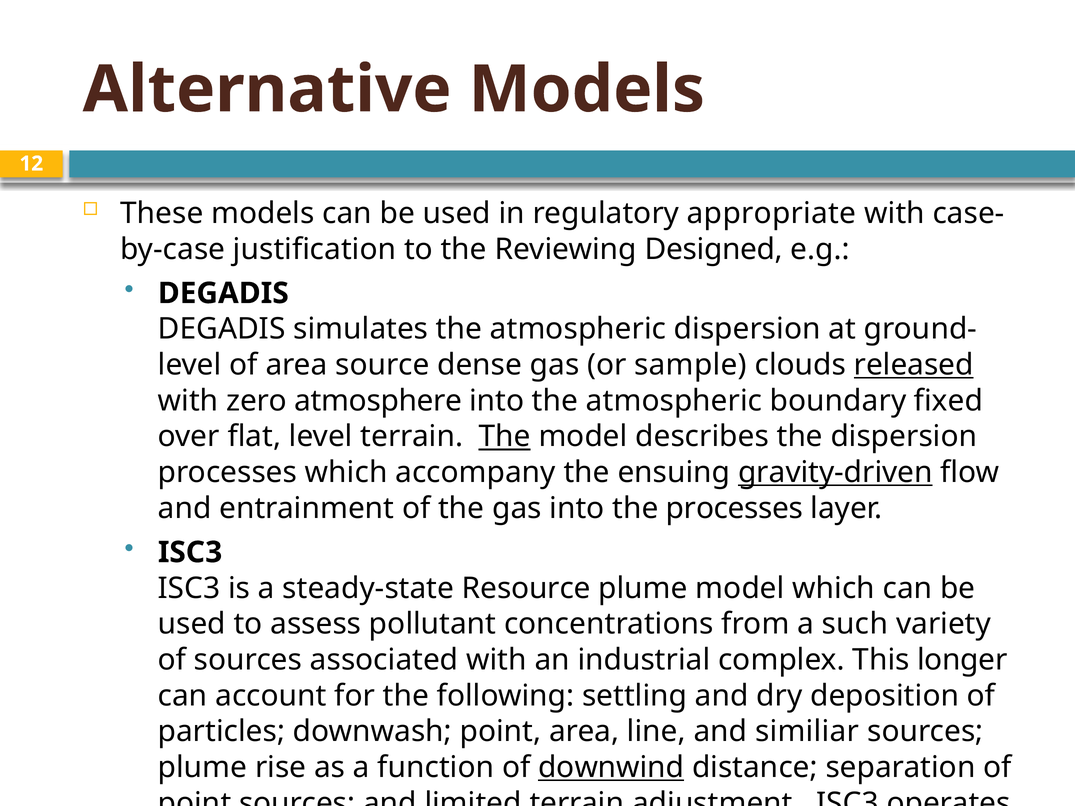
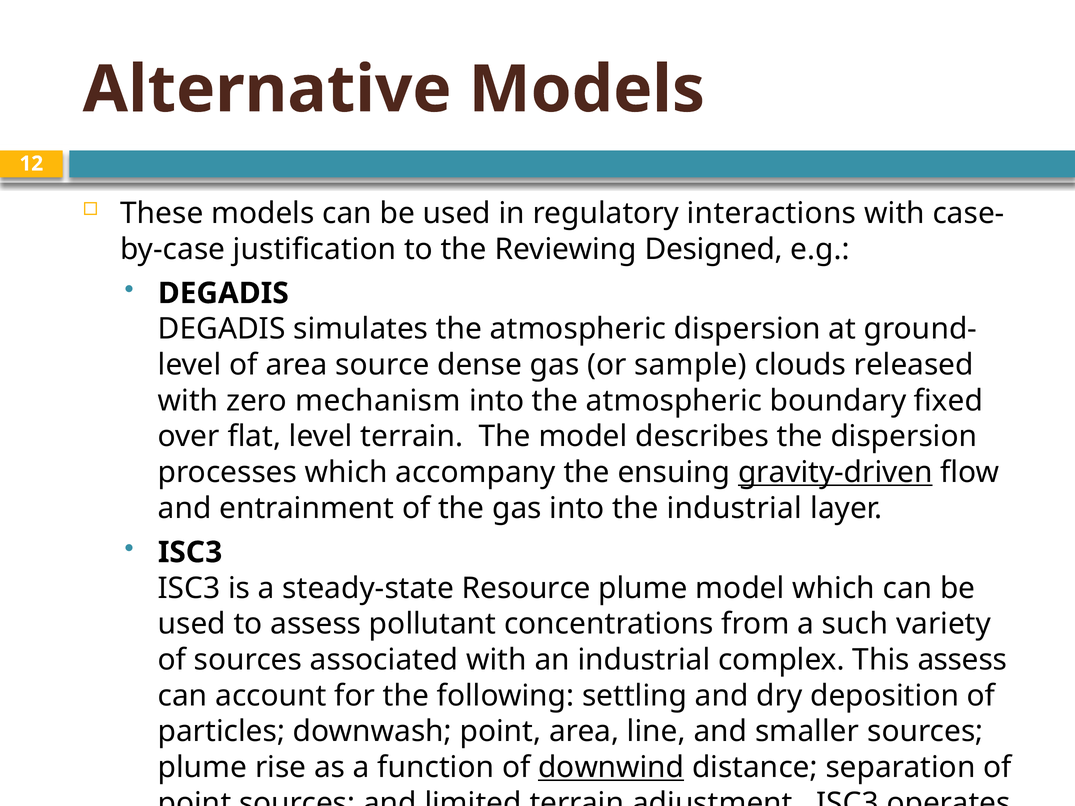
appropriate: appropriate -> interactions (772, 213)
released underline: present -> none (914, 365)
atmosphere: atmosphere -> mechanism (378, 401)
The underline: present -> none (505, 437)
the processes: processes -> industrial (734, 508)
This longer: longer -> assess (962, 660)
similiar: similiar -> smaller (807, 732)
